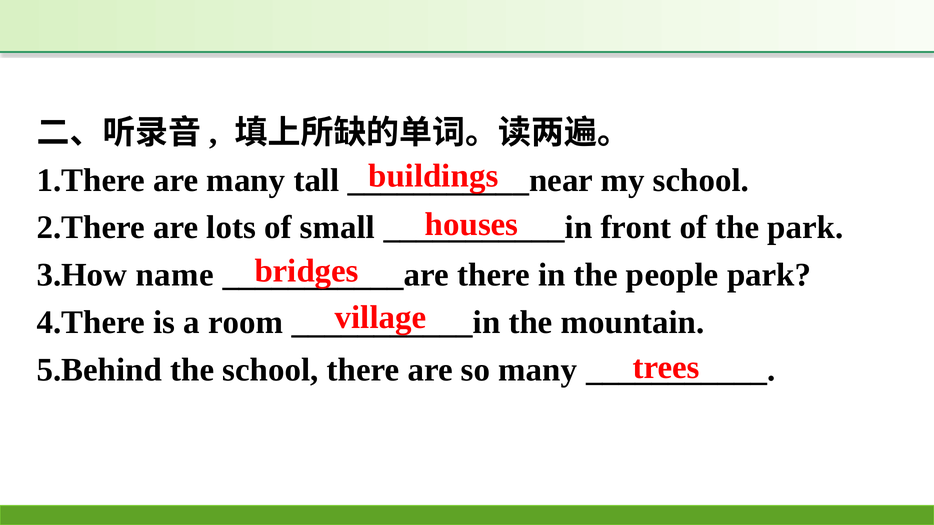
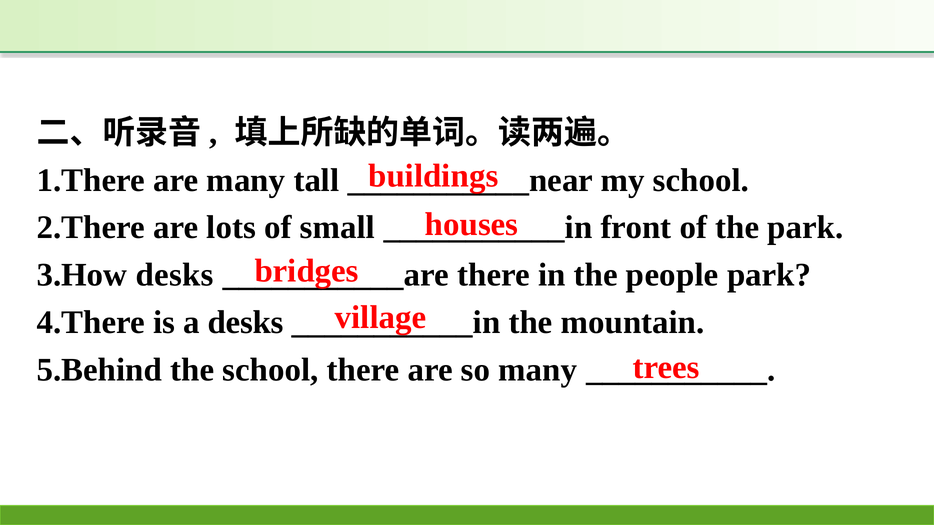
3.How name: name -> desks (175, 275)
a room: room -> desks (246, 323)
